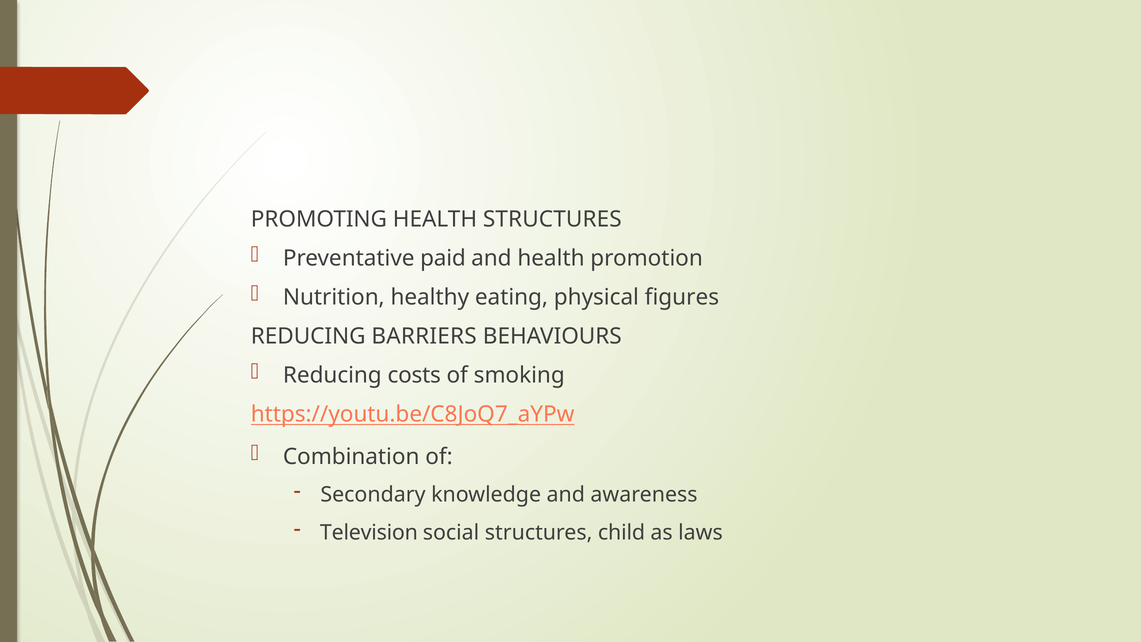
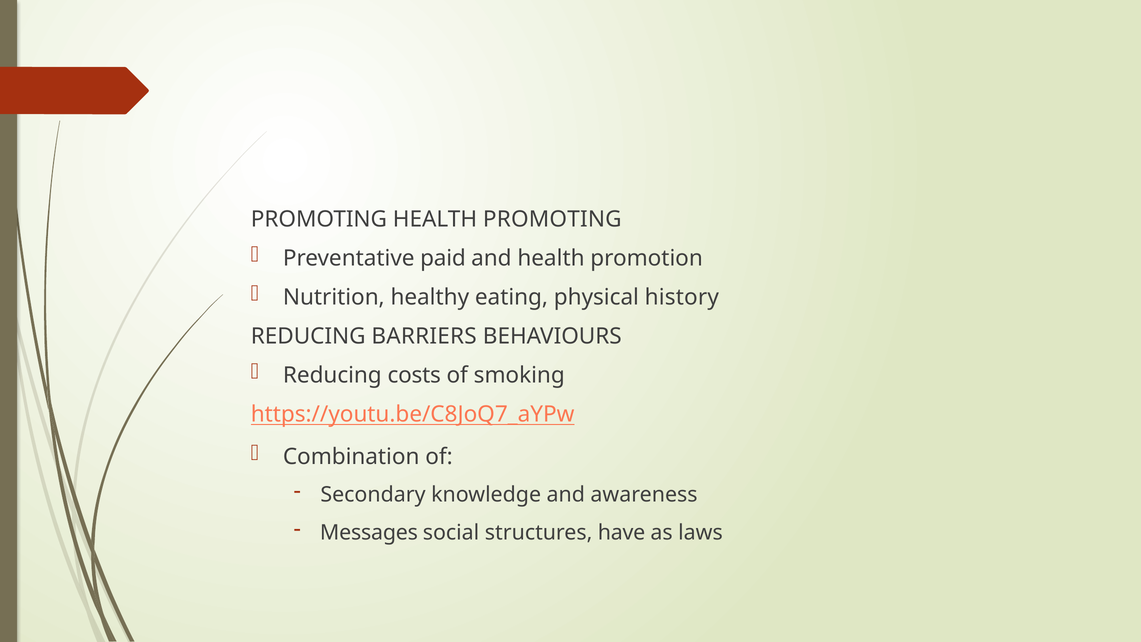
HEALTH STRUCTURES: STRUCTURES -> PROMOTING (552, 219)
figures: figures -> history (682, 297)
Television: Television -> Messages (369, 532)
child: child -> have (622, 532)
